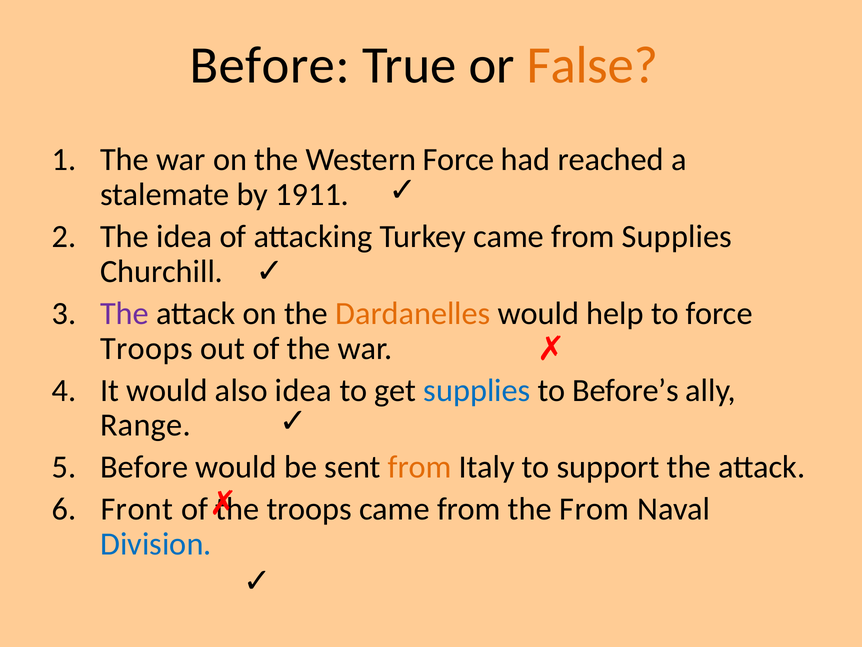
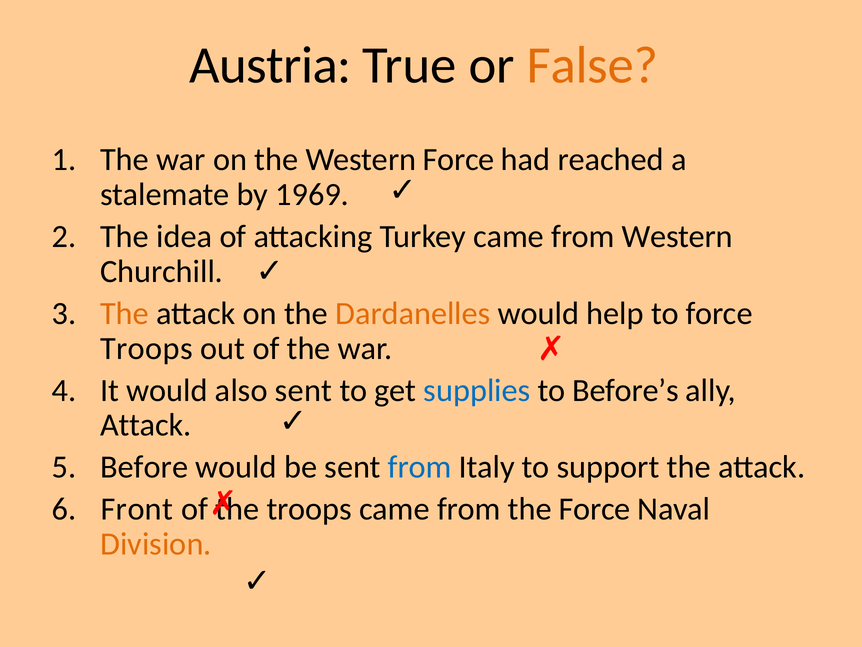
Before: Before -> Austria (270, 65)
1911: 1911 -> 1969 (312, 195)
from Supplies: Supplies -> Western (677, 236)
The colour: purple -> orange (125, 313)
also idea: idea -> sent (303, 390)
Range: Range -> Attack (146, 425)
from colour: orange -> blue (420, 467)
the From: From -> Force (595, 509)
Division colour: blue -> orange (156, 544)
